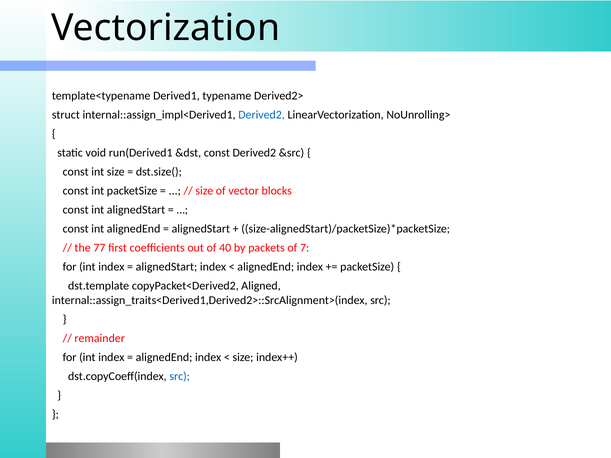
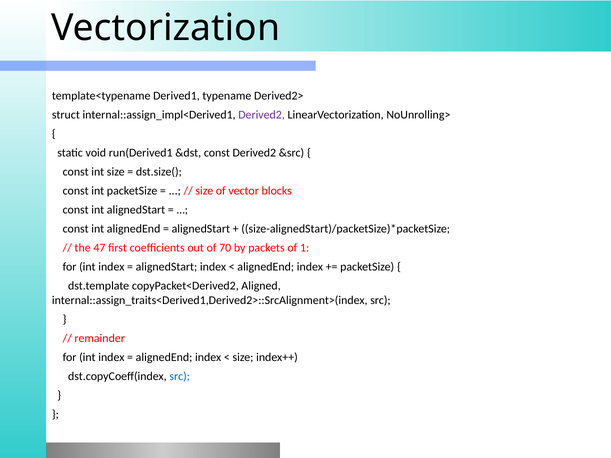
Derived2 colour: blue -> purple (262, 115)
77: 77 -> 47 (99, 248)
40: 40 -> 70 (225, 248)
7: 7 -> 1 (305, 248)
